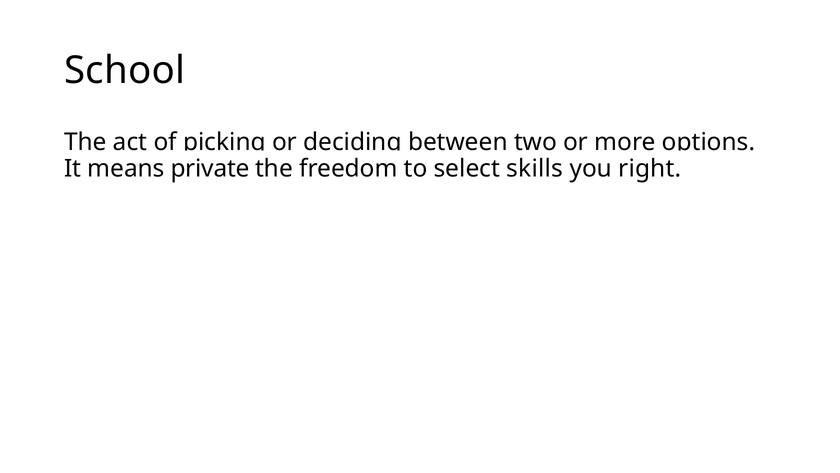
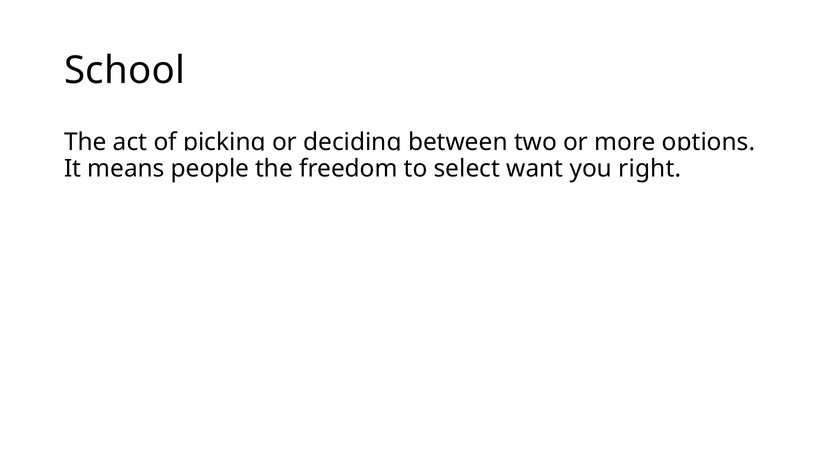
private: private -> people (210, 168)
skills: skills -> want (535, 168)
